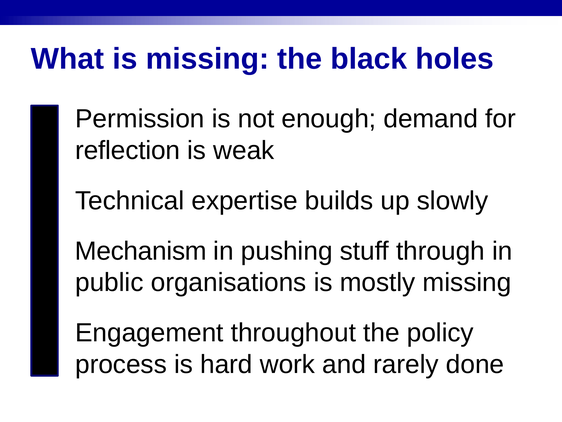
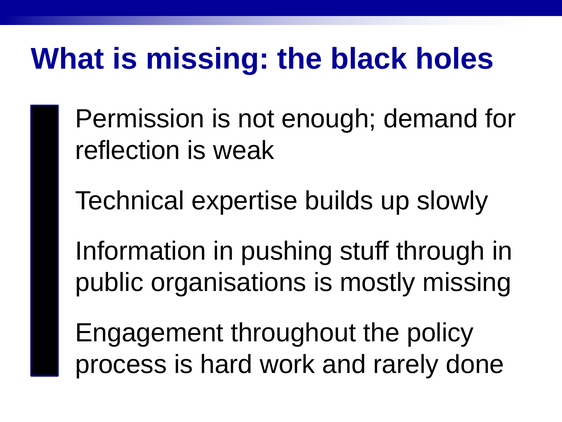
Mechanism: Mechanism -> Information (141, 251)
